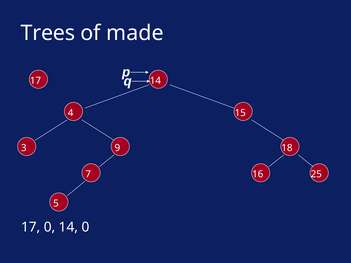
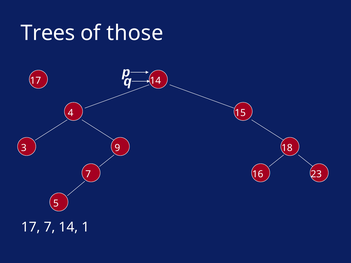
made: made -> those (135, 33)
25: 25 -> 23 (316, 174)
17 0: 0 -> 7 (49, 227)
14 0: 0 -> 1 (85, 227)
